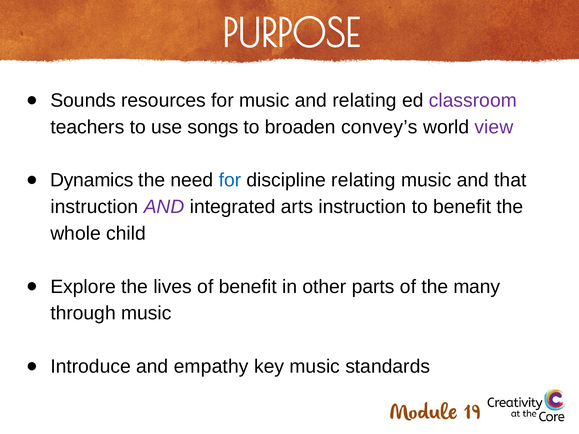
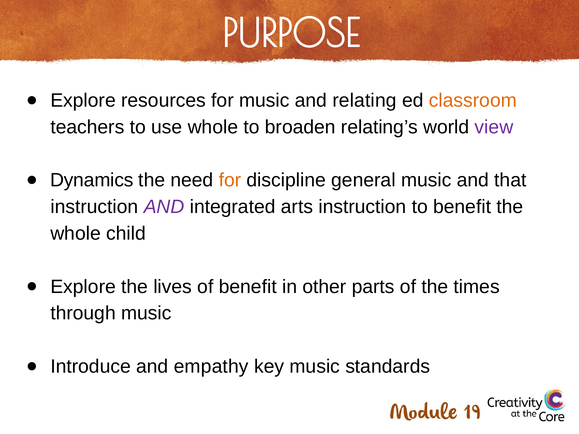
Sounds: Sounds -> Explore (83, 100)
classroom colour: purple -> orange (473, 100)
use songs: songs -> whole (213, 127)
convey’s: convey’s -> relating’s (379, 127)
for colour: blue -> orange (230, 180)
discipline relating: relating -> general (363, 180)
many: many -> times (477, 287)
